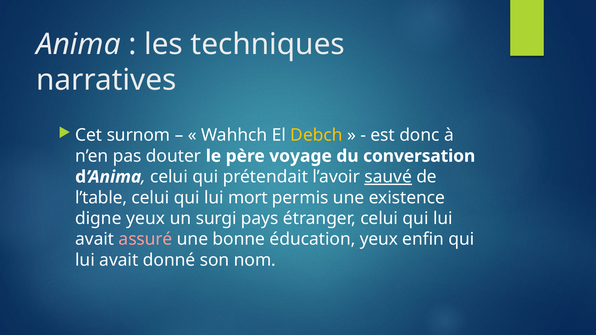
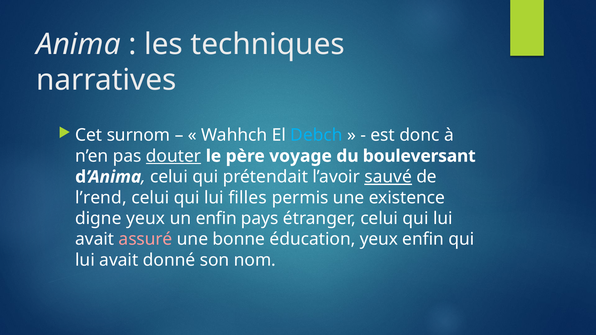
Debch colour: yellow -> light blue (316, 135)
douter underline: none -> present (173, 156)
conversation: conversation -> bouleversant (419, 156)
l’table: l’table -> l’rend (101, 198)
mort: mort -> filles (248, 198)
un surgi: surgi -> enfin (216, 219)
